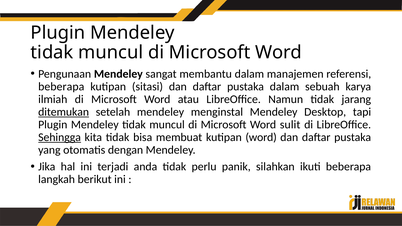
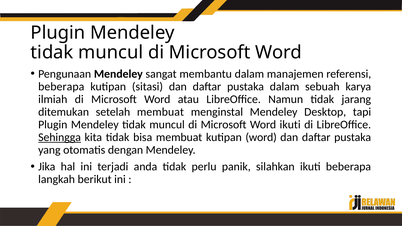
ditemukan underline: present -> none (64, 112)
setelah mendeley: mendeley -> membuat (160, 112)
Word sulit: sulit -> ikuti (290, 125)
